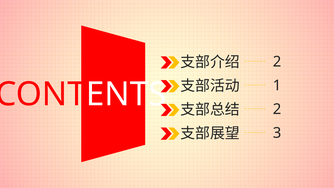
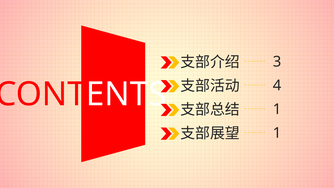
2: 2 -> 3 (277, 62)
1: 1 -> 4 (277, 85)
2: 2 -> 1 (277, 109)
3: 3 -> 1 (277, 133)
